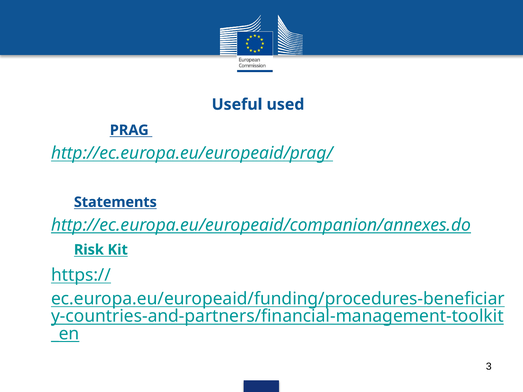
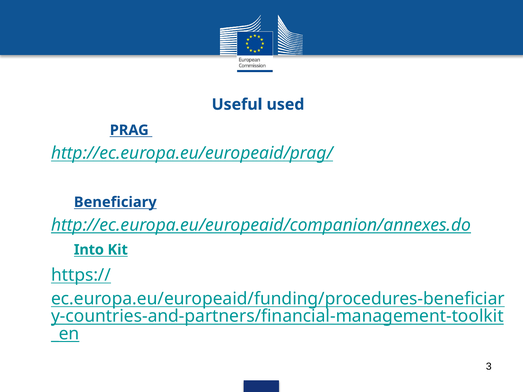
Statements: Statements -> Beneficiary (115, 202)
Risk: Risk -> Into (89, 250)
